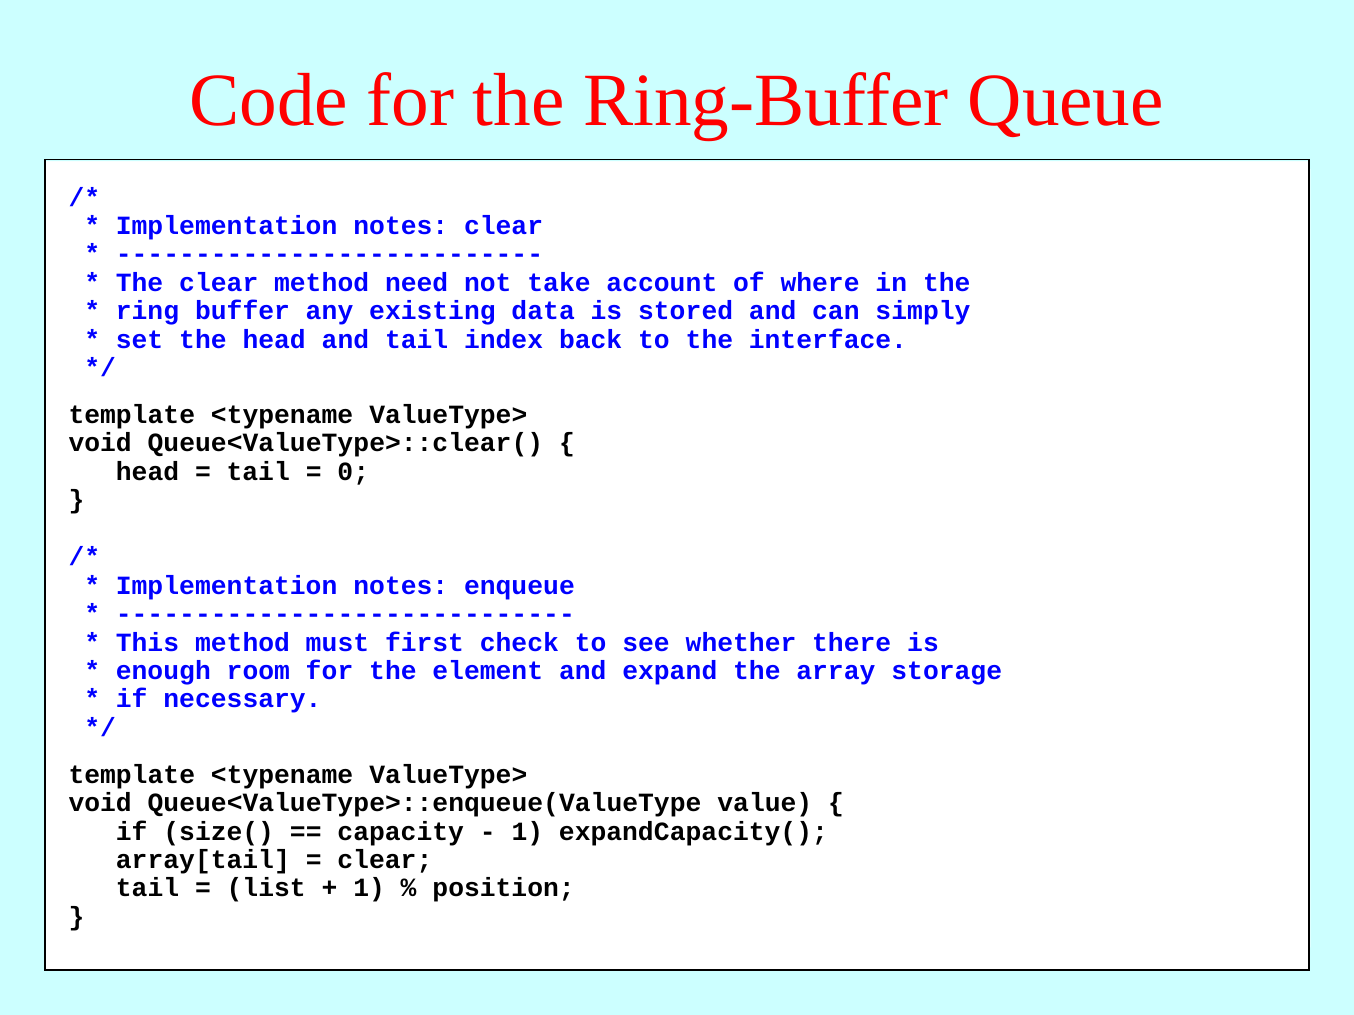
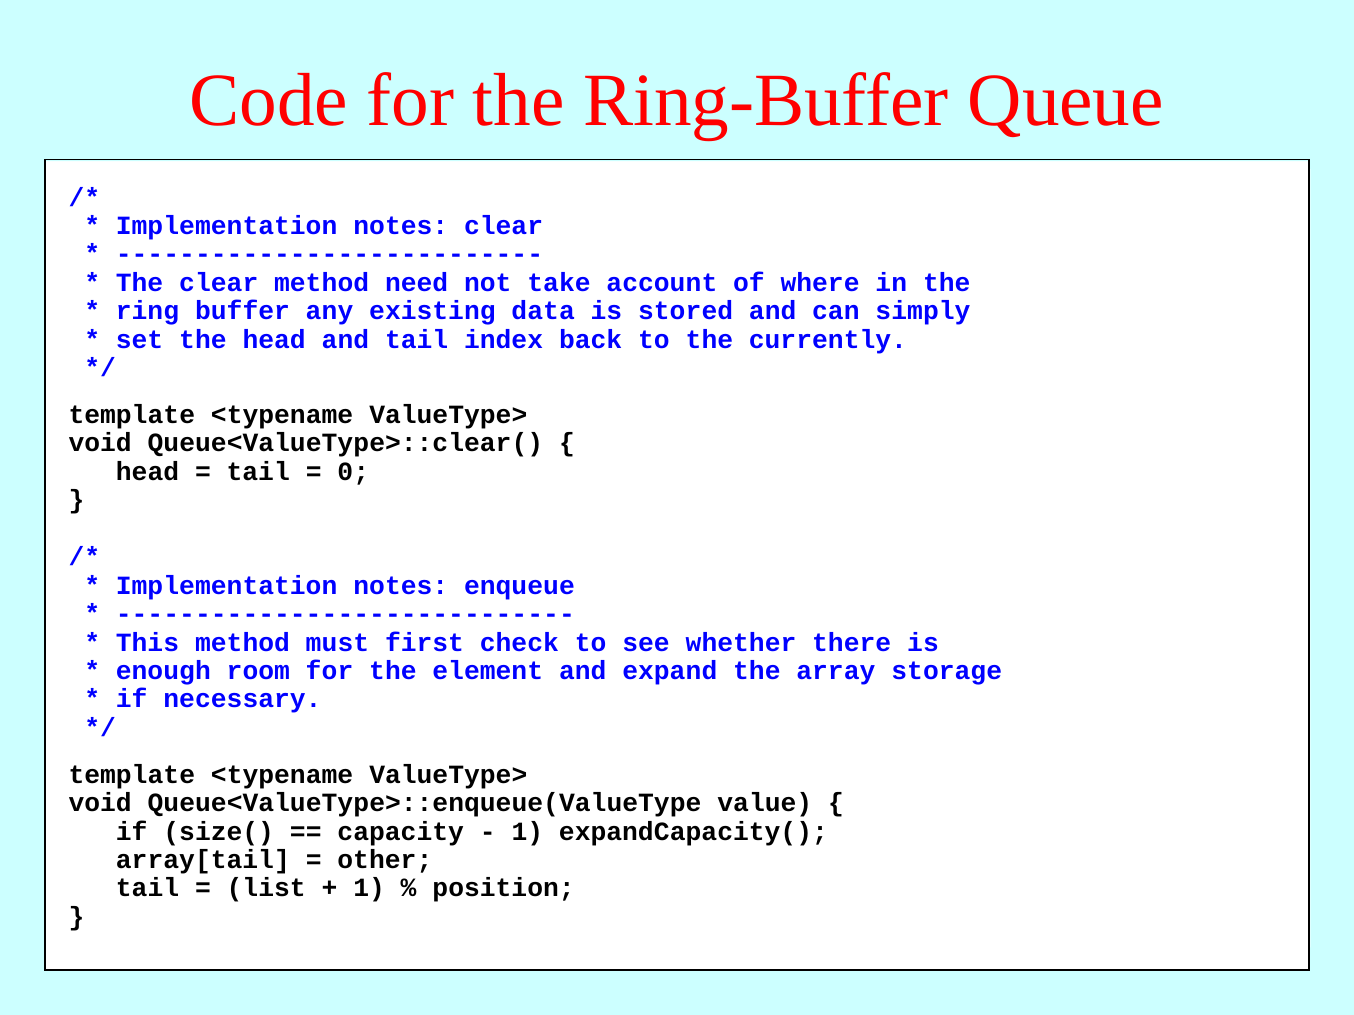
interface: interface -> currently (828, 340)
clear: clear -> other (385, 860)
